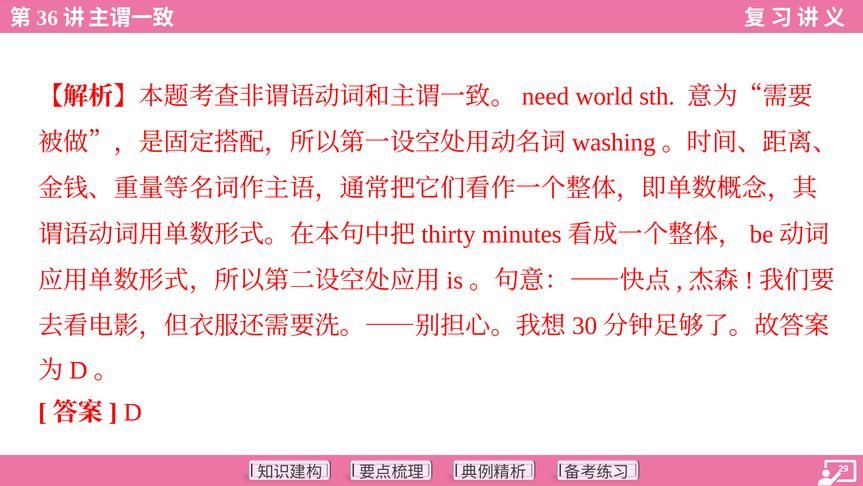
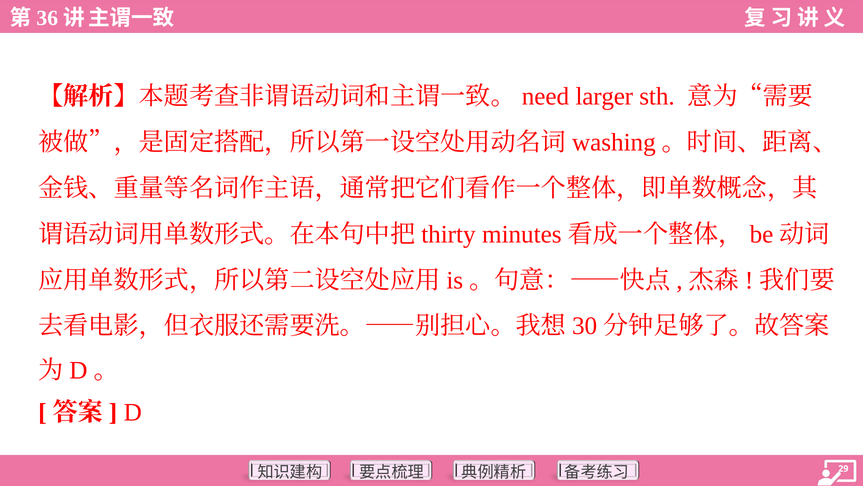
world: world -> larger (604, 97)
